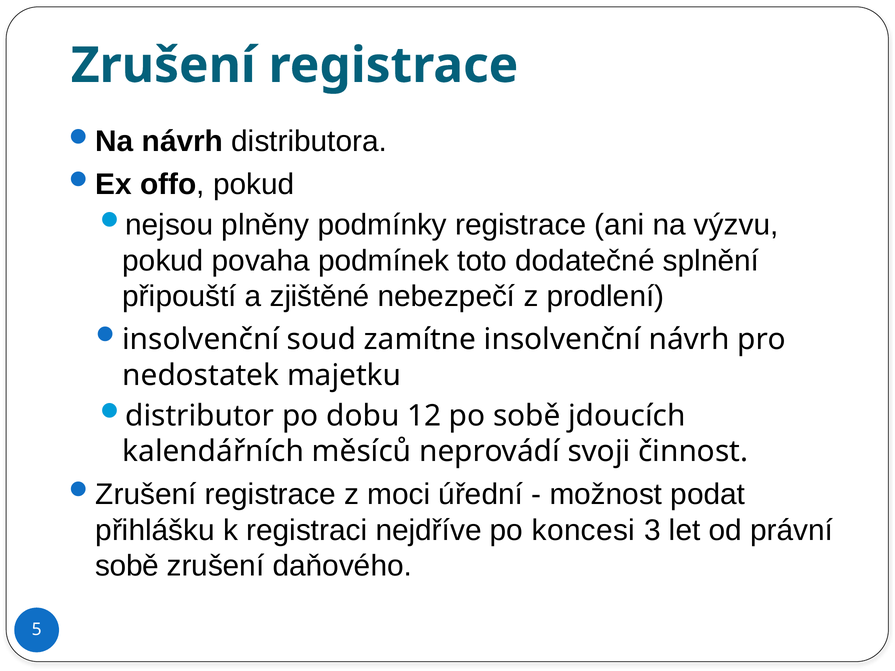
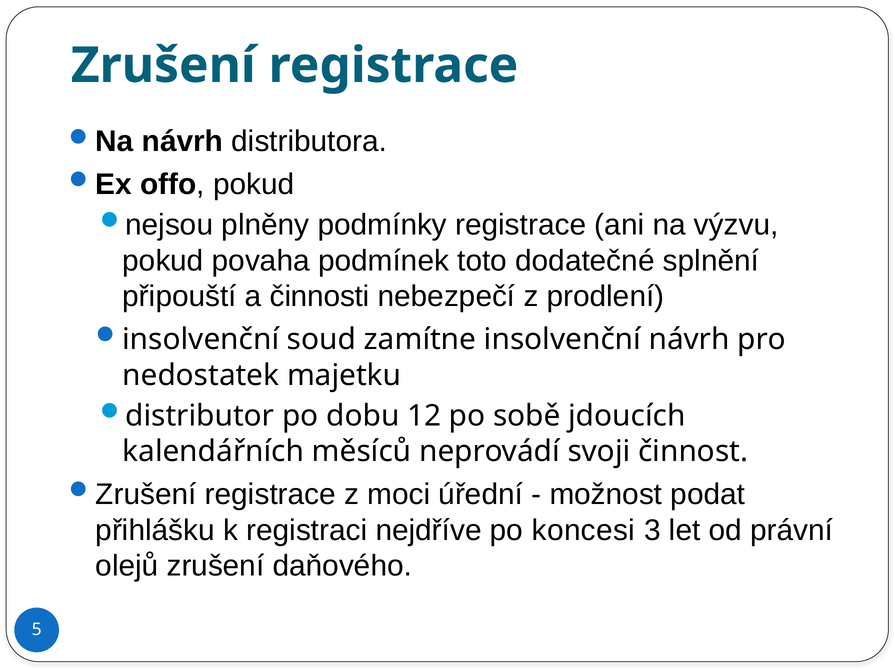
zjištěné: zjištěné -> činnosti (320, 297)
sobě: sobě -> olejů (127, 566)
